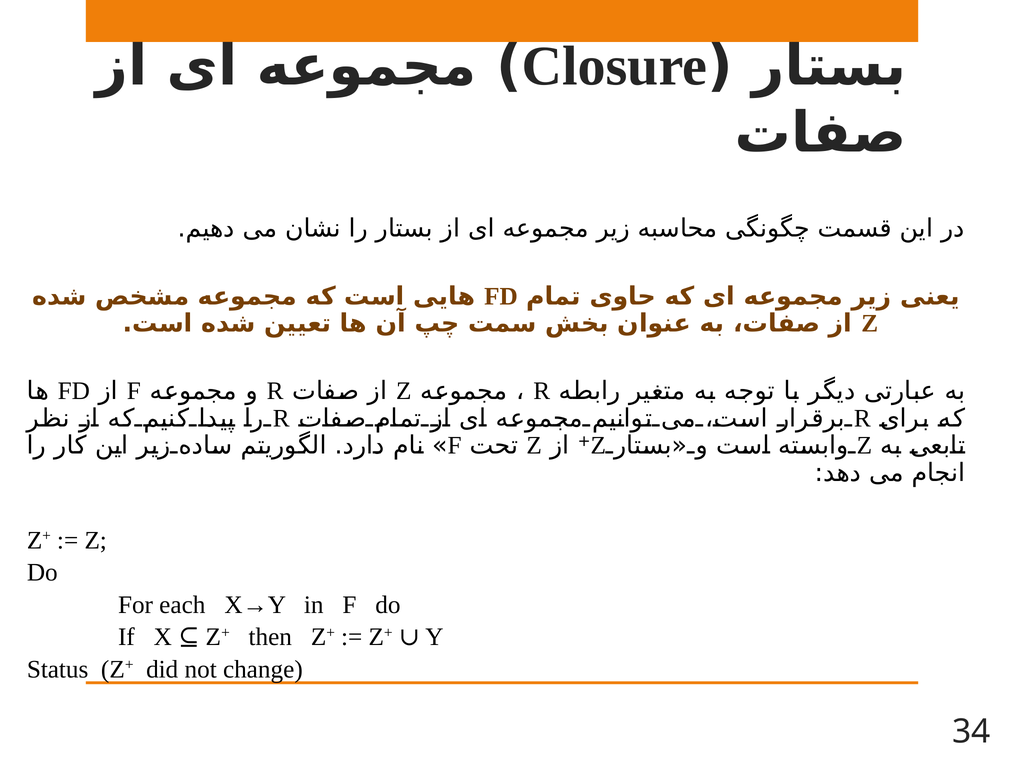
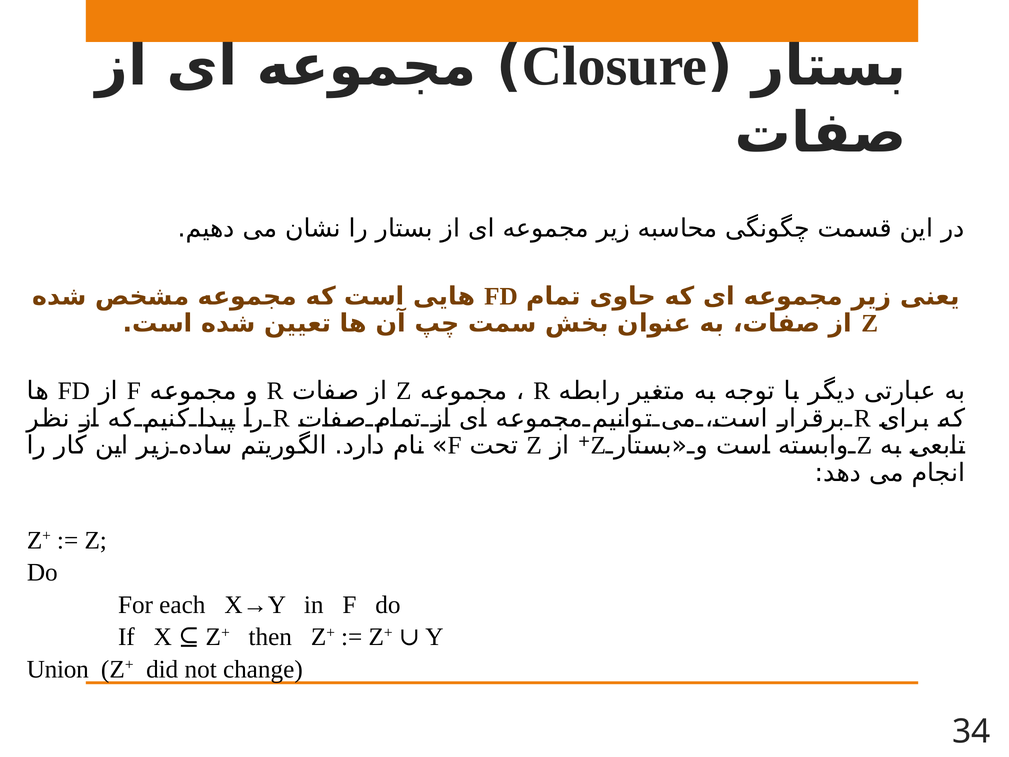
Status: Status -> Union (58, 669)
